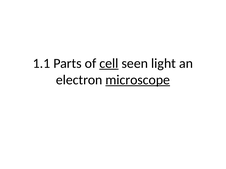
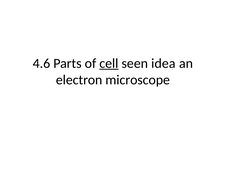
1.1: 1.1 -> 4.6 (42, 64)
light: light -> idea (163, 64)
microscope underline: present -> none (138, 80)
